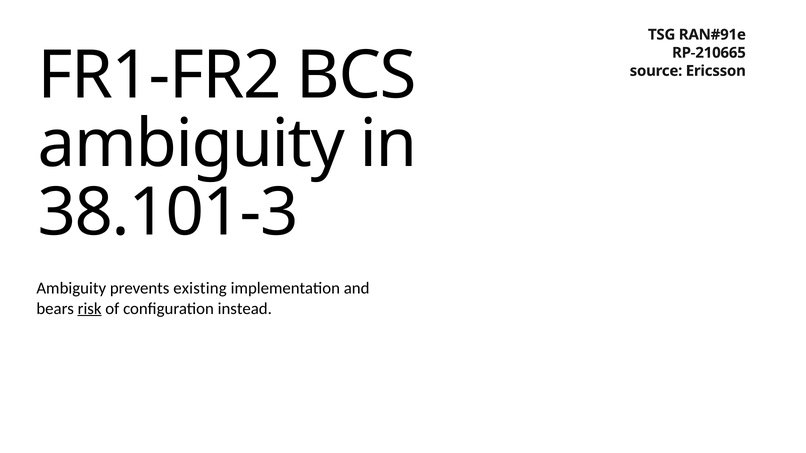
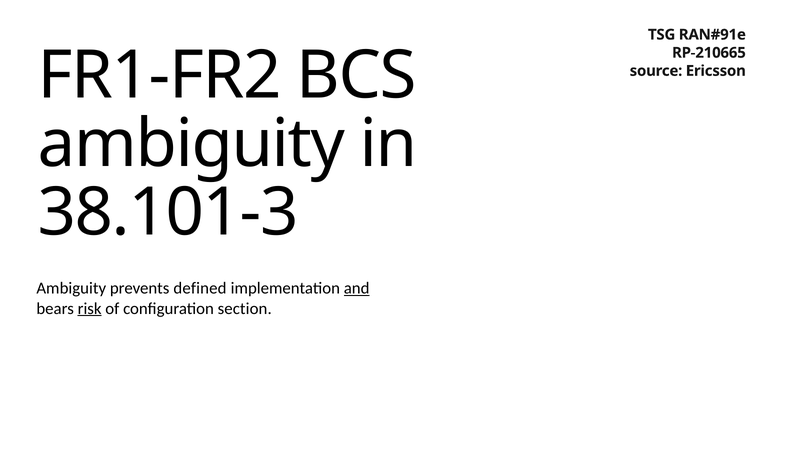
existing: existing -> defined (200, 289)
and underline: none -> present (357, 289)
instead: instead -> section (245, 309)
